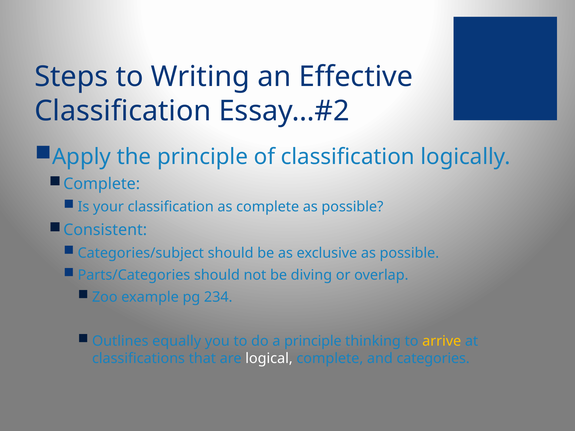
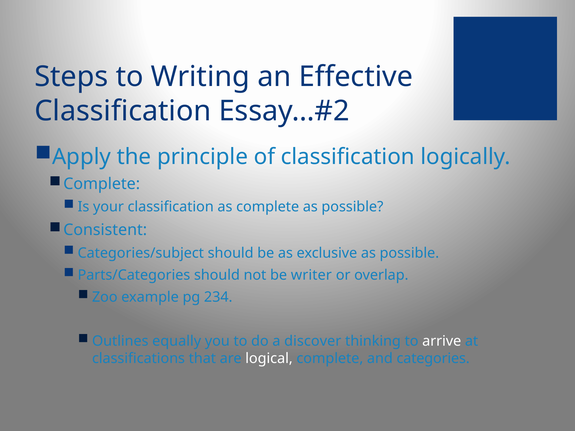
diving: diving -> writer (311, 275)
a principle: principle -> discover (313, 341)
arrive colour: yellow -> white (442, 341)
